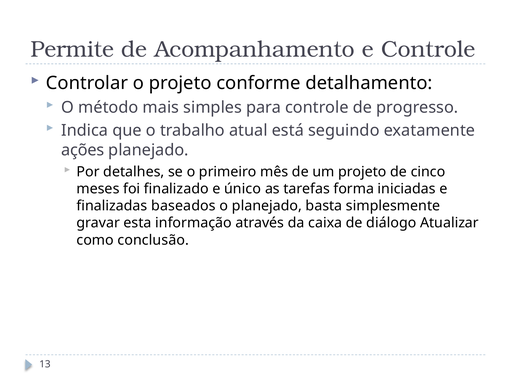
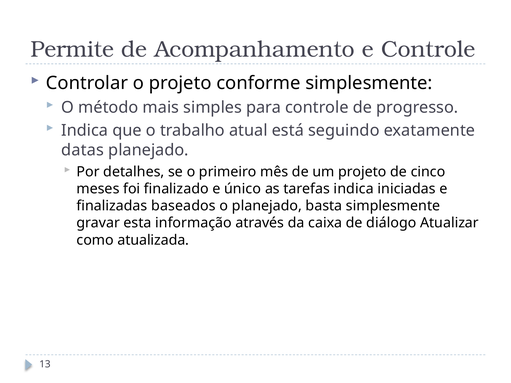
conforme detalhamento: detalhamento -> simplesmente (369, 83)
ações: ações -> datas (83, 150)
tarefas forma: forma -> indica (354, 189)
conclusão: conclusão -> atualizada (153, 240)
